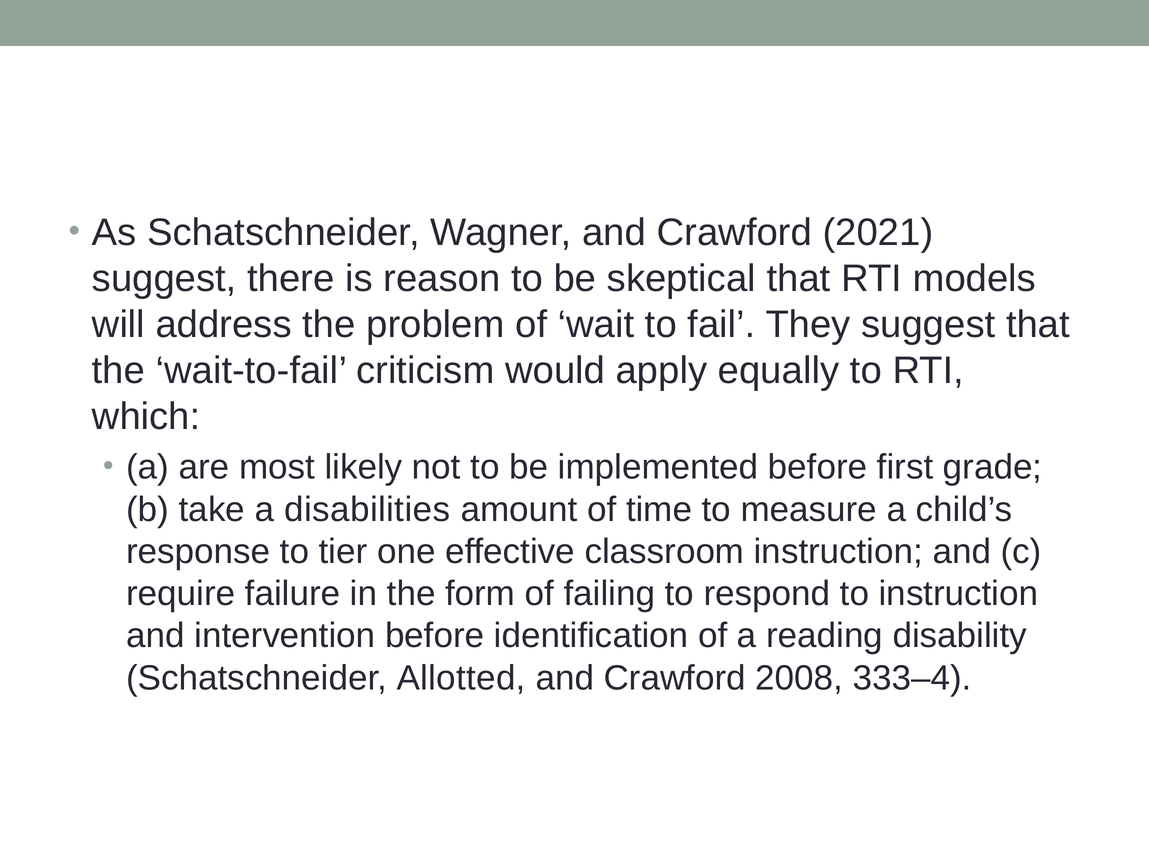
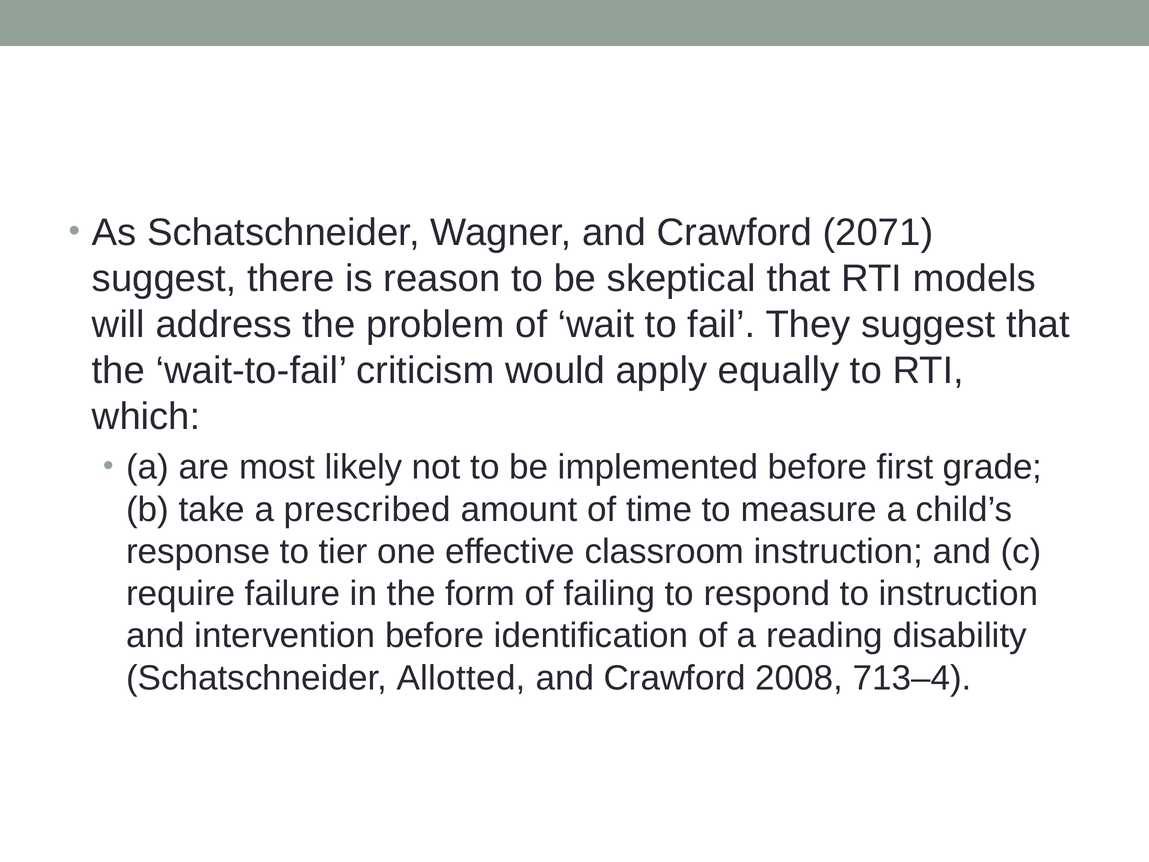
2021: 2021 -> 2071 (878, 232)
disabilities: disabilities -> prescribed (367, 509)
333–4: 333–4 -> 713–4 (912, 678)
